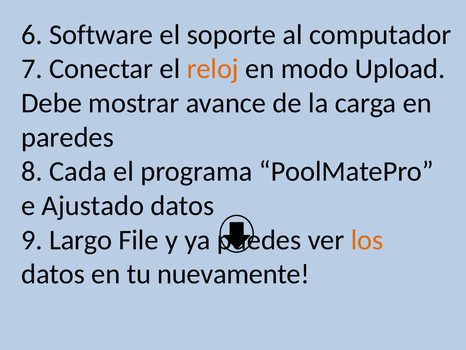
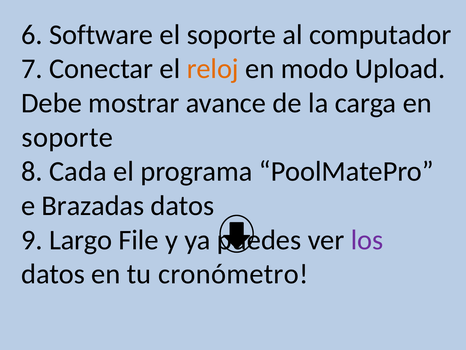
paredes: paredes -> soporte (67, 137)
Ajustado: Ajustado -> Brazadas (93, 205)
los colour: orange -> purple (367, 240)
nuevamente: nuevamente -> cronómetro (233, 274)
